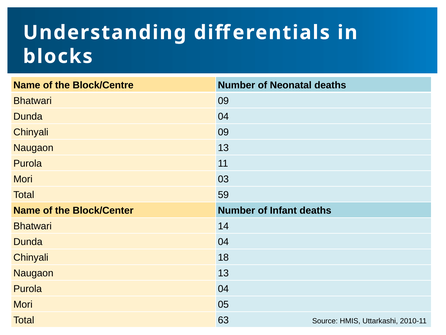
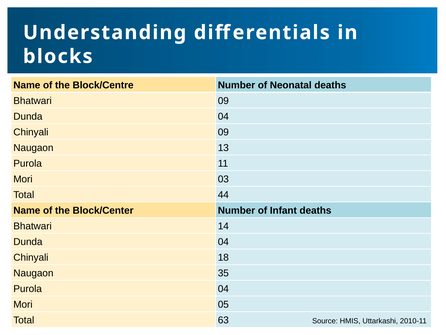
59: 59 -> 44 (223, 195)
13: 13 -> 35 (223, 273)
